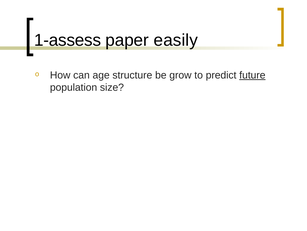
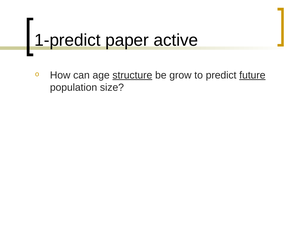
1-assess: 1-assess -> 1-predict (67, 40)
easily: easily -> active (176, 40)
structure underline: none -> present (132, 75)
